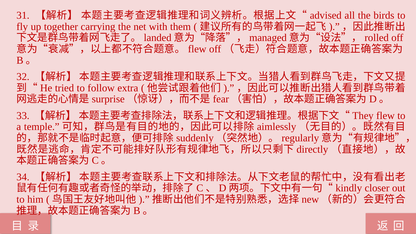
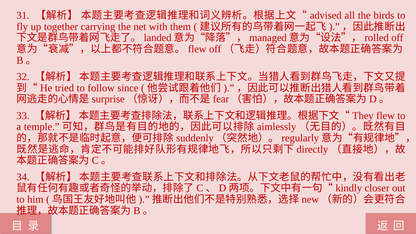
extra: extra -> since (128, 88)
